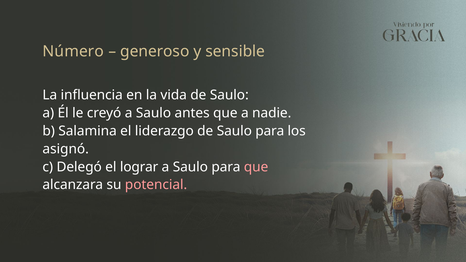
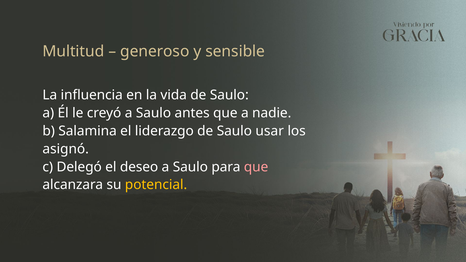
Número: Número -> Multitud (73, 51)
de Saulo para: para -> usar (270, 131)
lograr: lograr -> deseo (139, 167)
potencial colour: pink -> yellow (156, 185)
